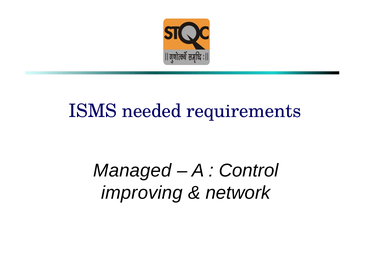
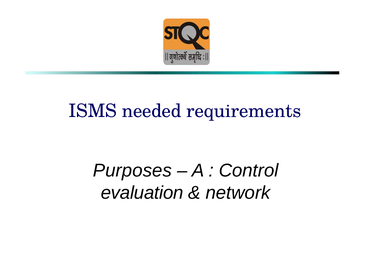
Managed: Managed -> Purposes (132, 170)
improving: improving -> evaluation (142, 192)
